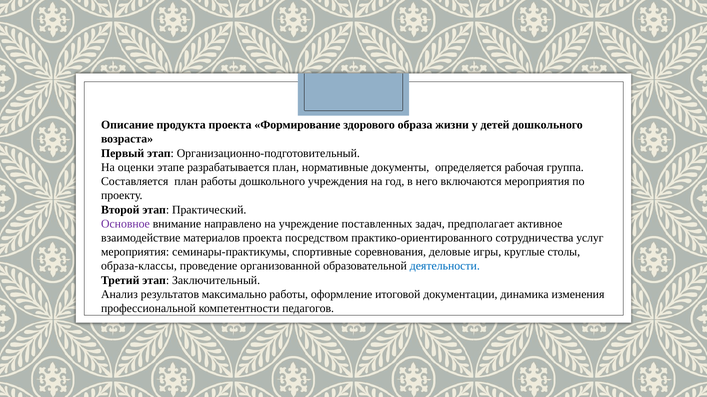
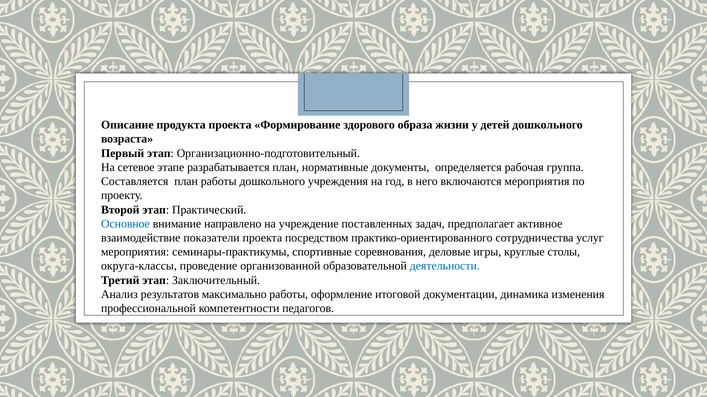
оценки: оценки -> сетевое (136, 168)
Основное colour: purple -> blue (125, 224)
материалов: материалов -> показатели (212, 238)
образа-классы: образа-классы -> округа-классы (139, 267)
